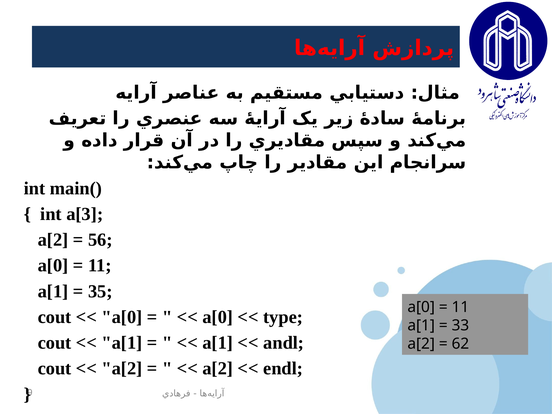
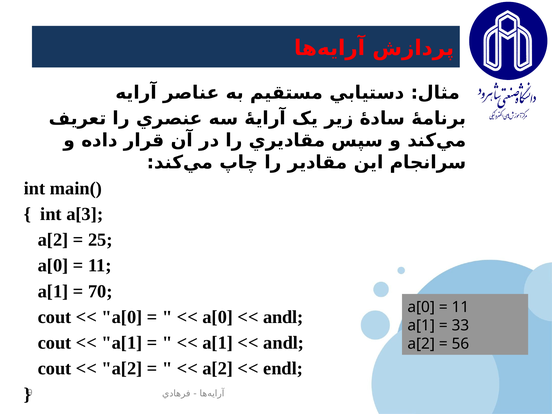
56: 56 -> 25 (100, 240)
35: 35 -> 70 (100, 291)
type: type -> andl (283, 317)
62: 62 -> 56 (460, 344)
